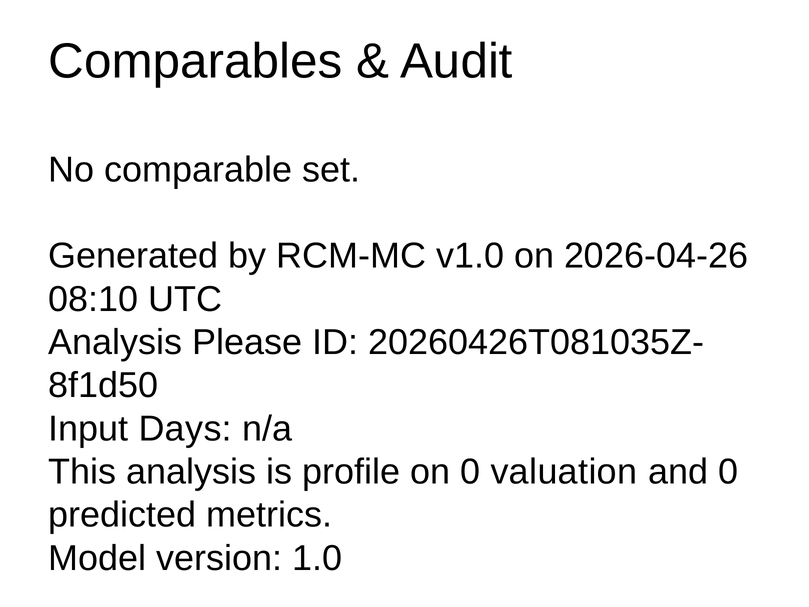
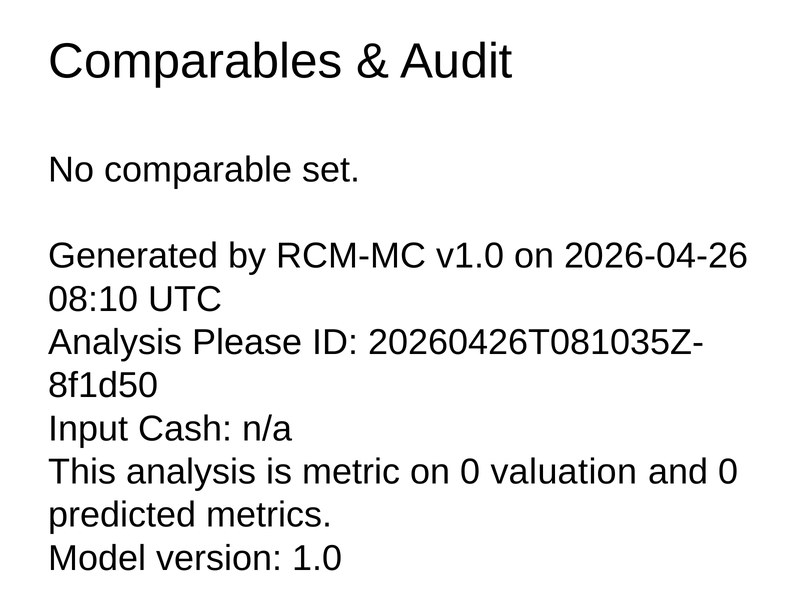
Days: Days -> Cash (185, 429)
profile: profile -> metric (351, 472)
